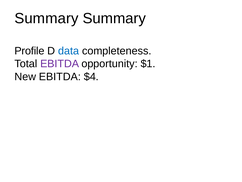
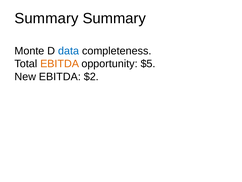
Profile: Profile -> Monte (29, 51)
EBITDA colour: purple -> orange (60, 64)
$1: $1 -> $5 (148, 64)
$4: $4 -> $2 (91, 77)
